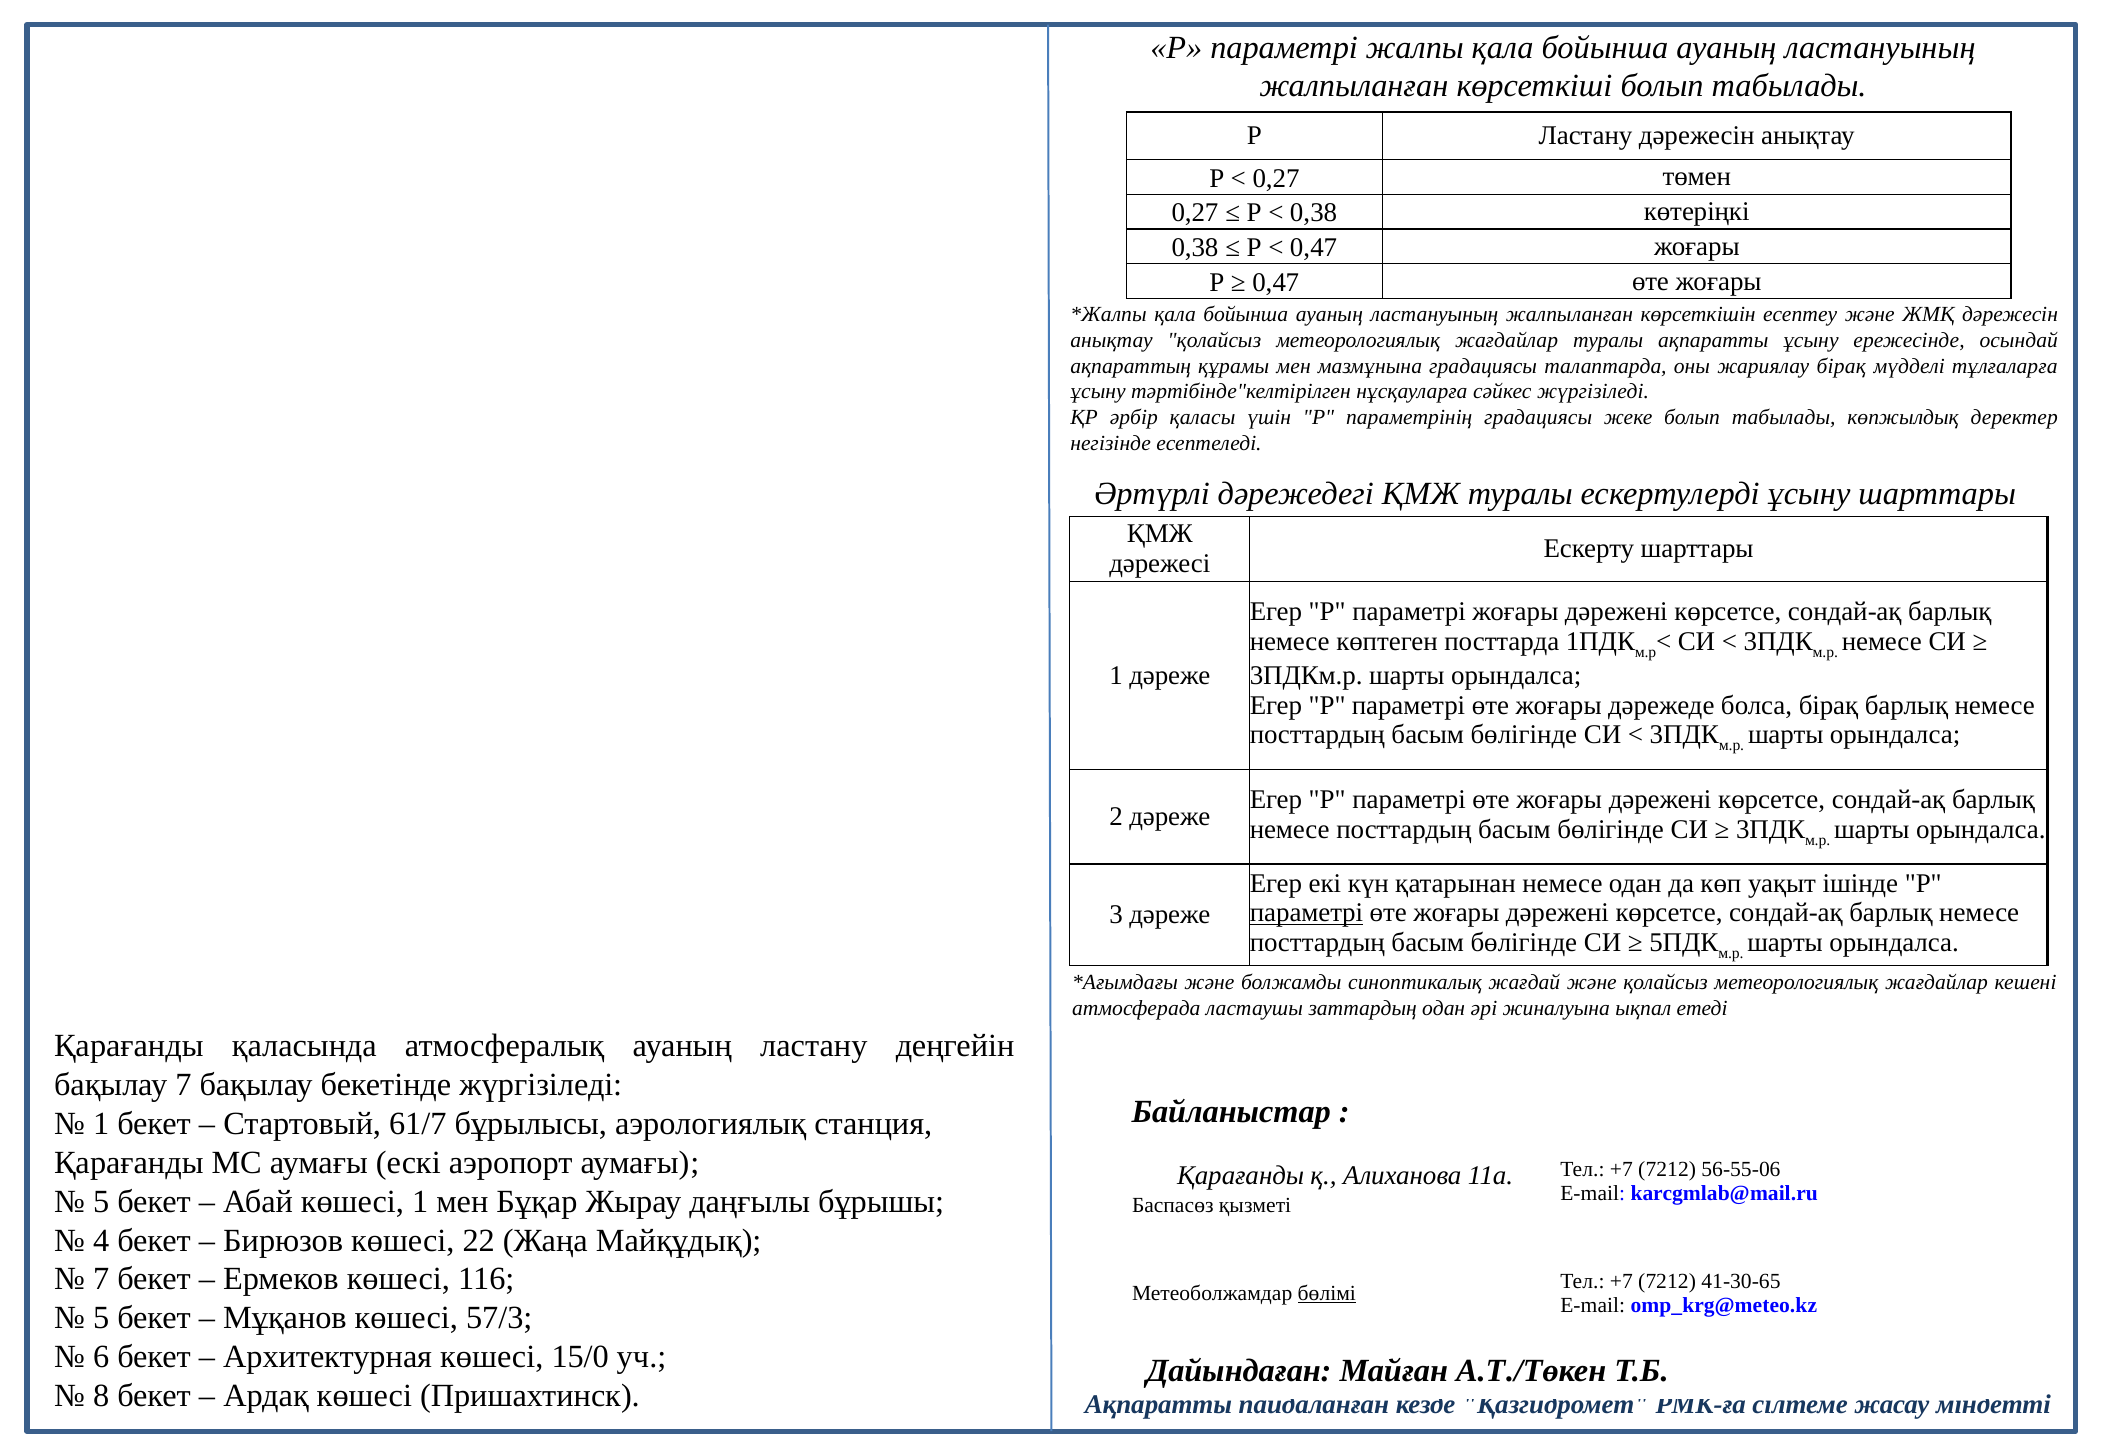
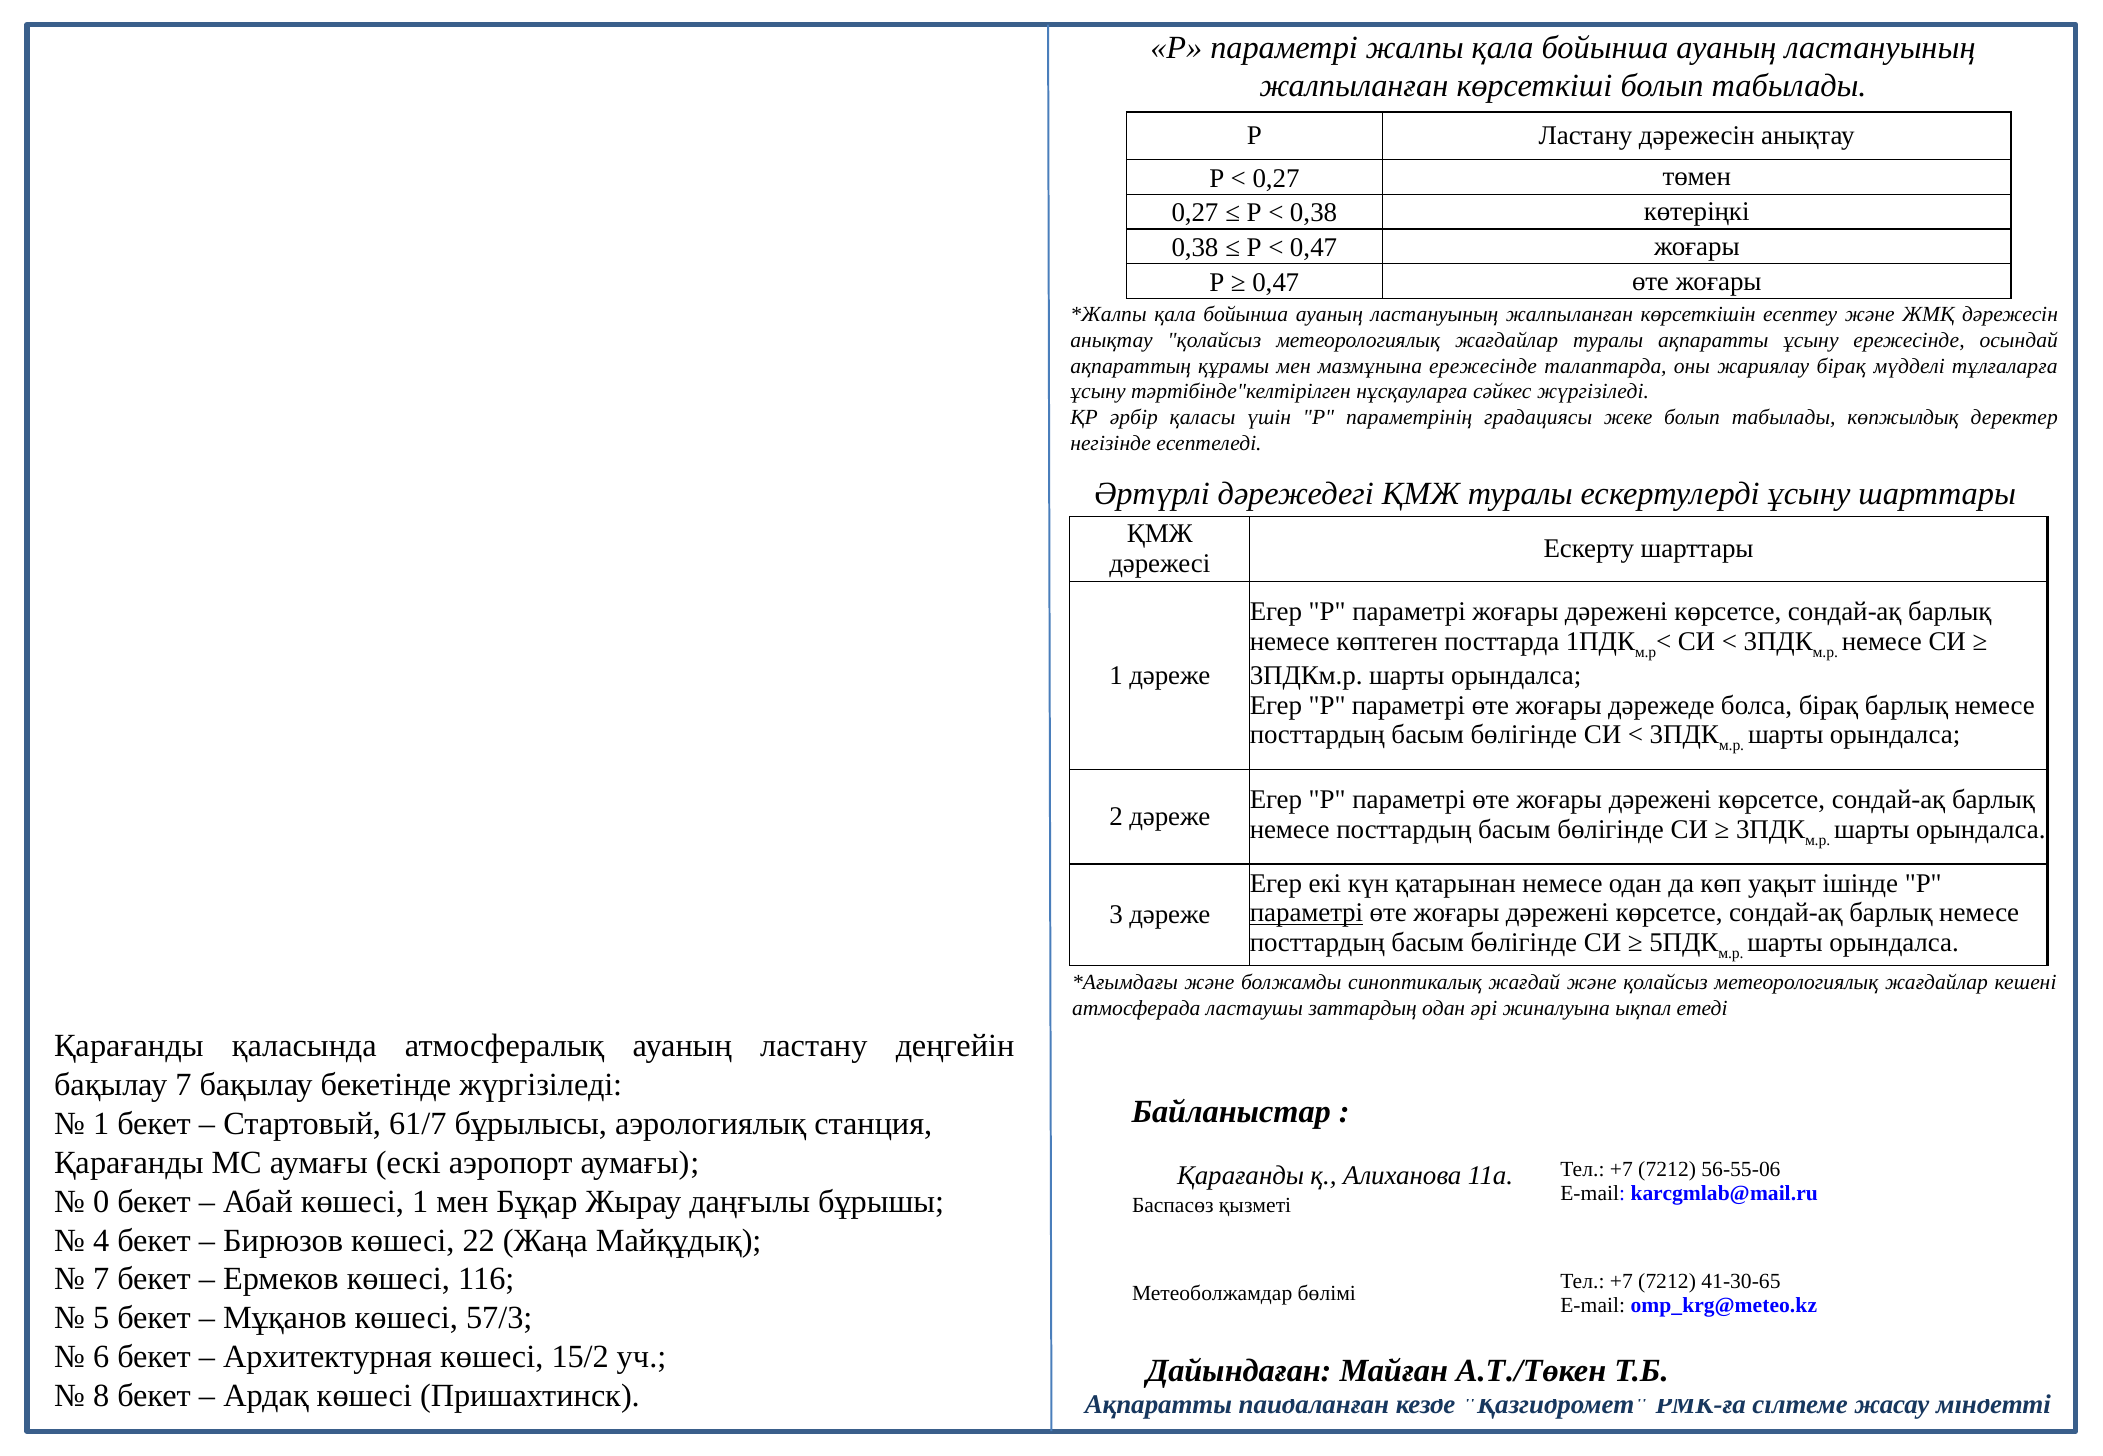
мазмұнына градациясы: градациясы -> ережесінде (1483, 366)
5: 5 -> 0 (101, 1202)
бөлімі underline: present -> none (1327, 1293)
15/0: 15/0 -> 15/2 (580, 1357)
